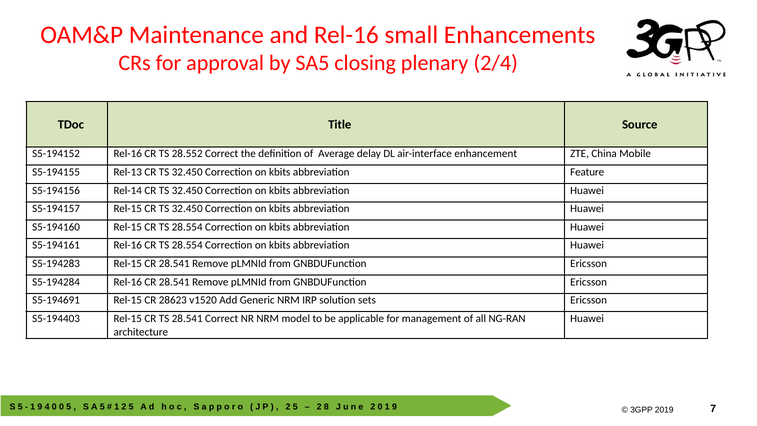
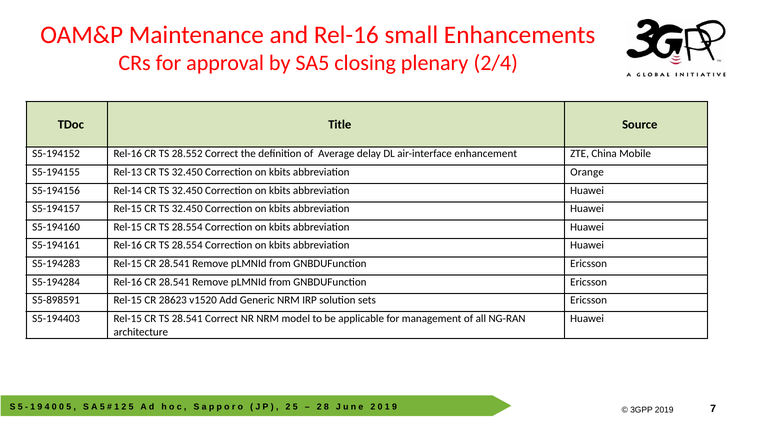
Feature: Feature -> Orange (587, 172)
S5-194691: S5-194691 -> S5-898591 (56, 300)
